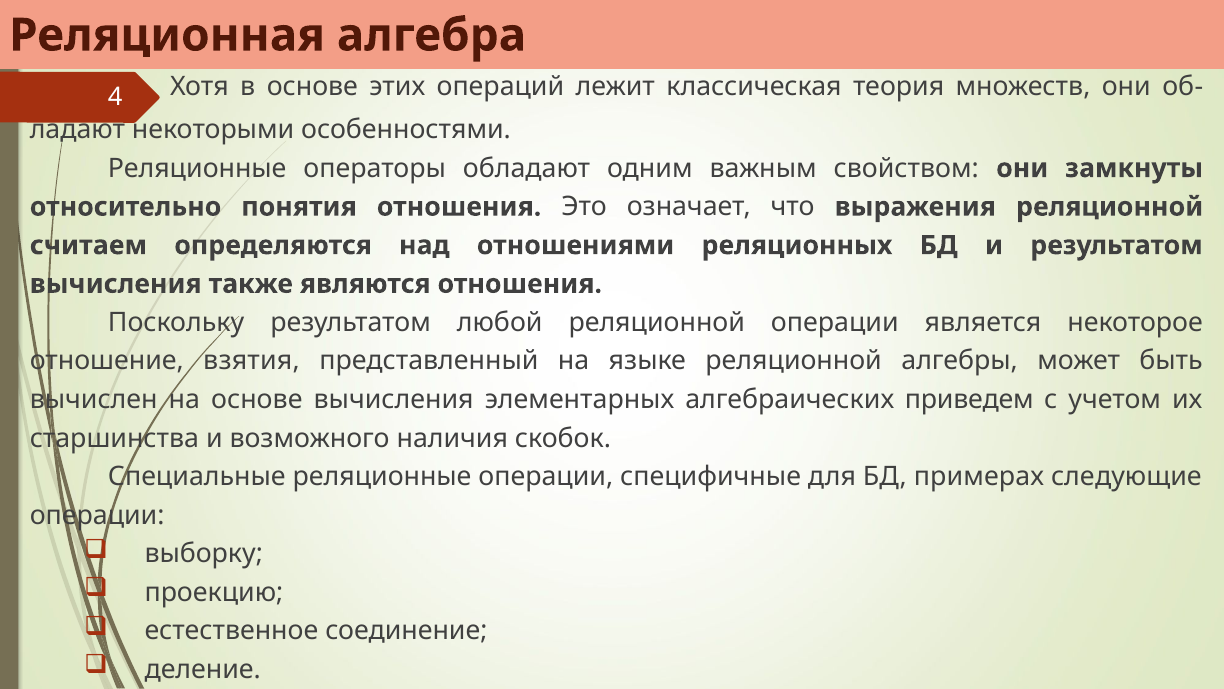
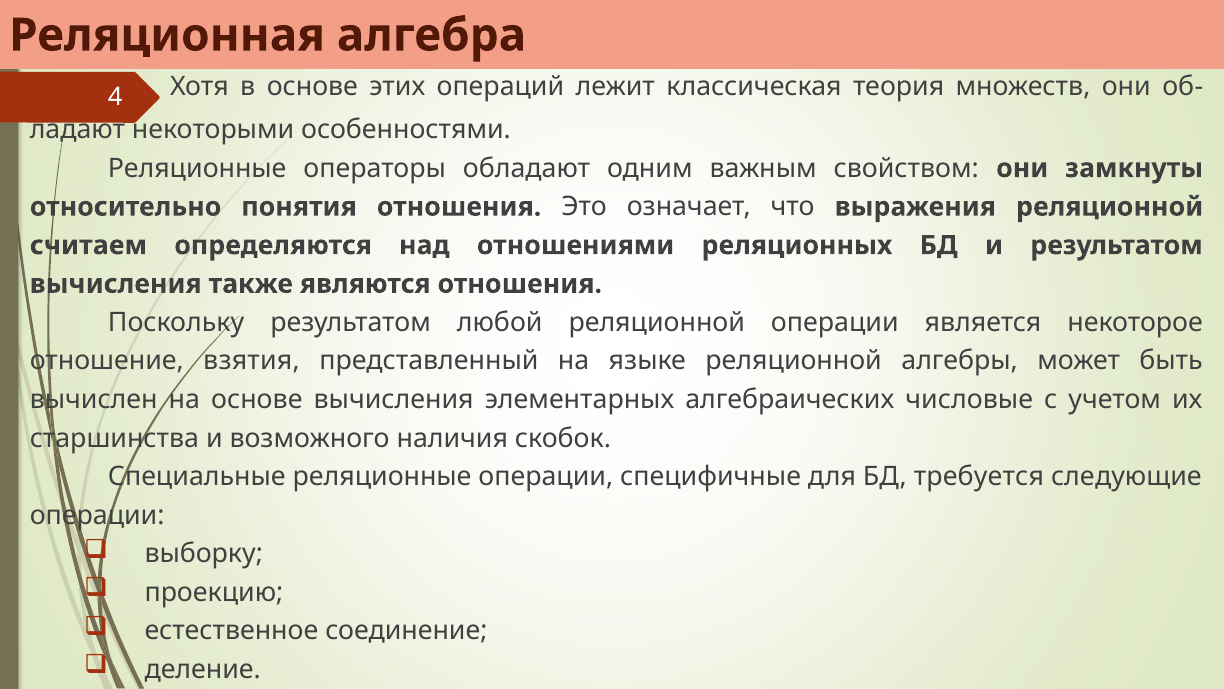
приведем: приведем -> числовые (969, 399)
примерах: примерах -> требуется (979, 476)
